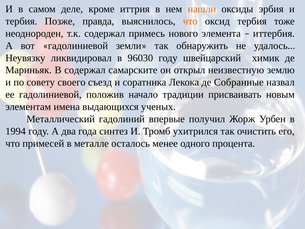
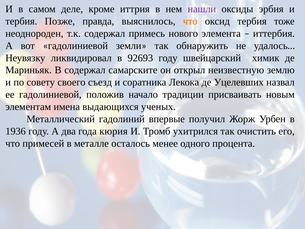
нашли colour: orange -> purple (202, 9)
96030: 96030 -> 92693 (140, 58)
Собранные: Собранные -> Уцелевших (239, 82)
1994: 1994 -> 1936 (16, 131)
синтез: синтез -> кюрия (114, 131)
